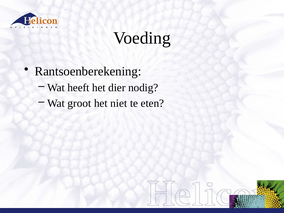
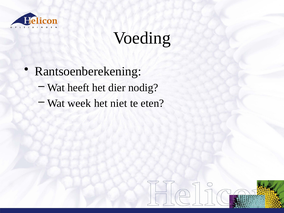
groot: groot -> week (79, 103)
